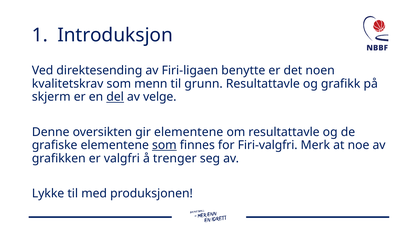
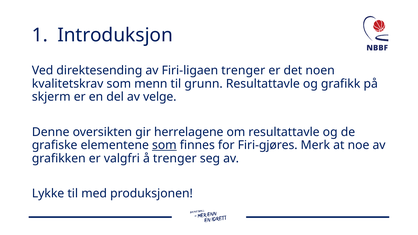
Firi-ligaen benytte: benytte -> trenger (243, 71)
del underline: present -> none (115, 97)
gir elementene: elementene -> herrelagene (189, 132)
Firi-valgfri: Firi-valgfri -> Firi-gjøres (268, 145)
